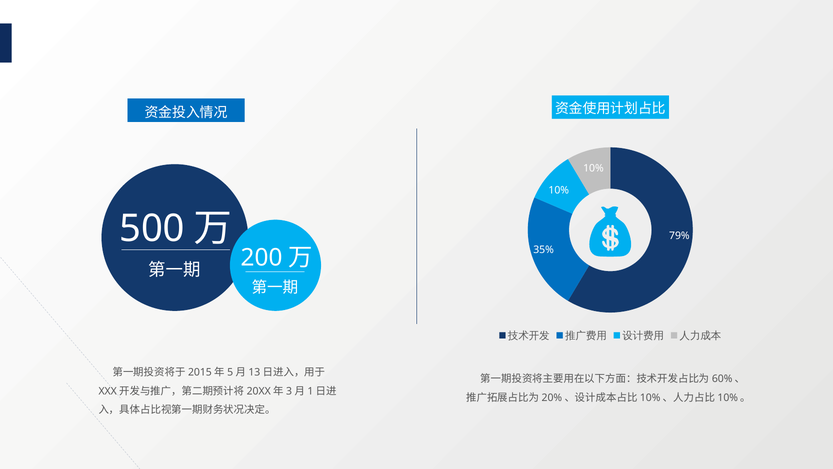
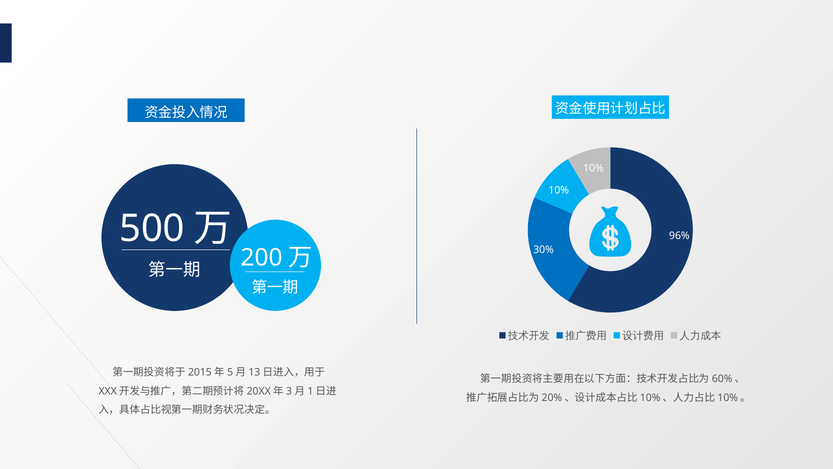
79%: 79% -> 96% (679, 236)
35%: 35% -> 30% (544, 250)
